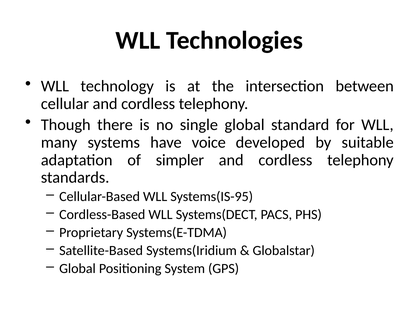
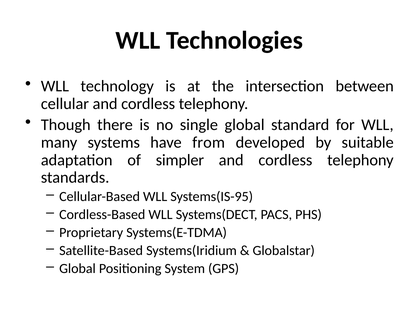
voice: voice -> from (209, 142)
